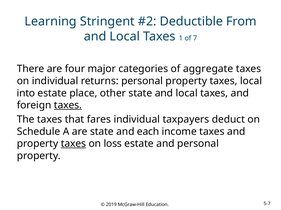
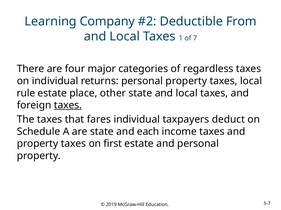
Stringent: Stringent -> Company (107, 22)
aggregate: aggregate -> regardless (208, 69)
into: into -> rule (26, 93)
taxes underline: present -> none (73, 144)
loss: loss -> first (113, 144)
